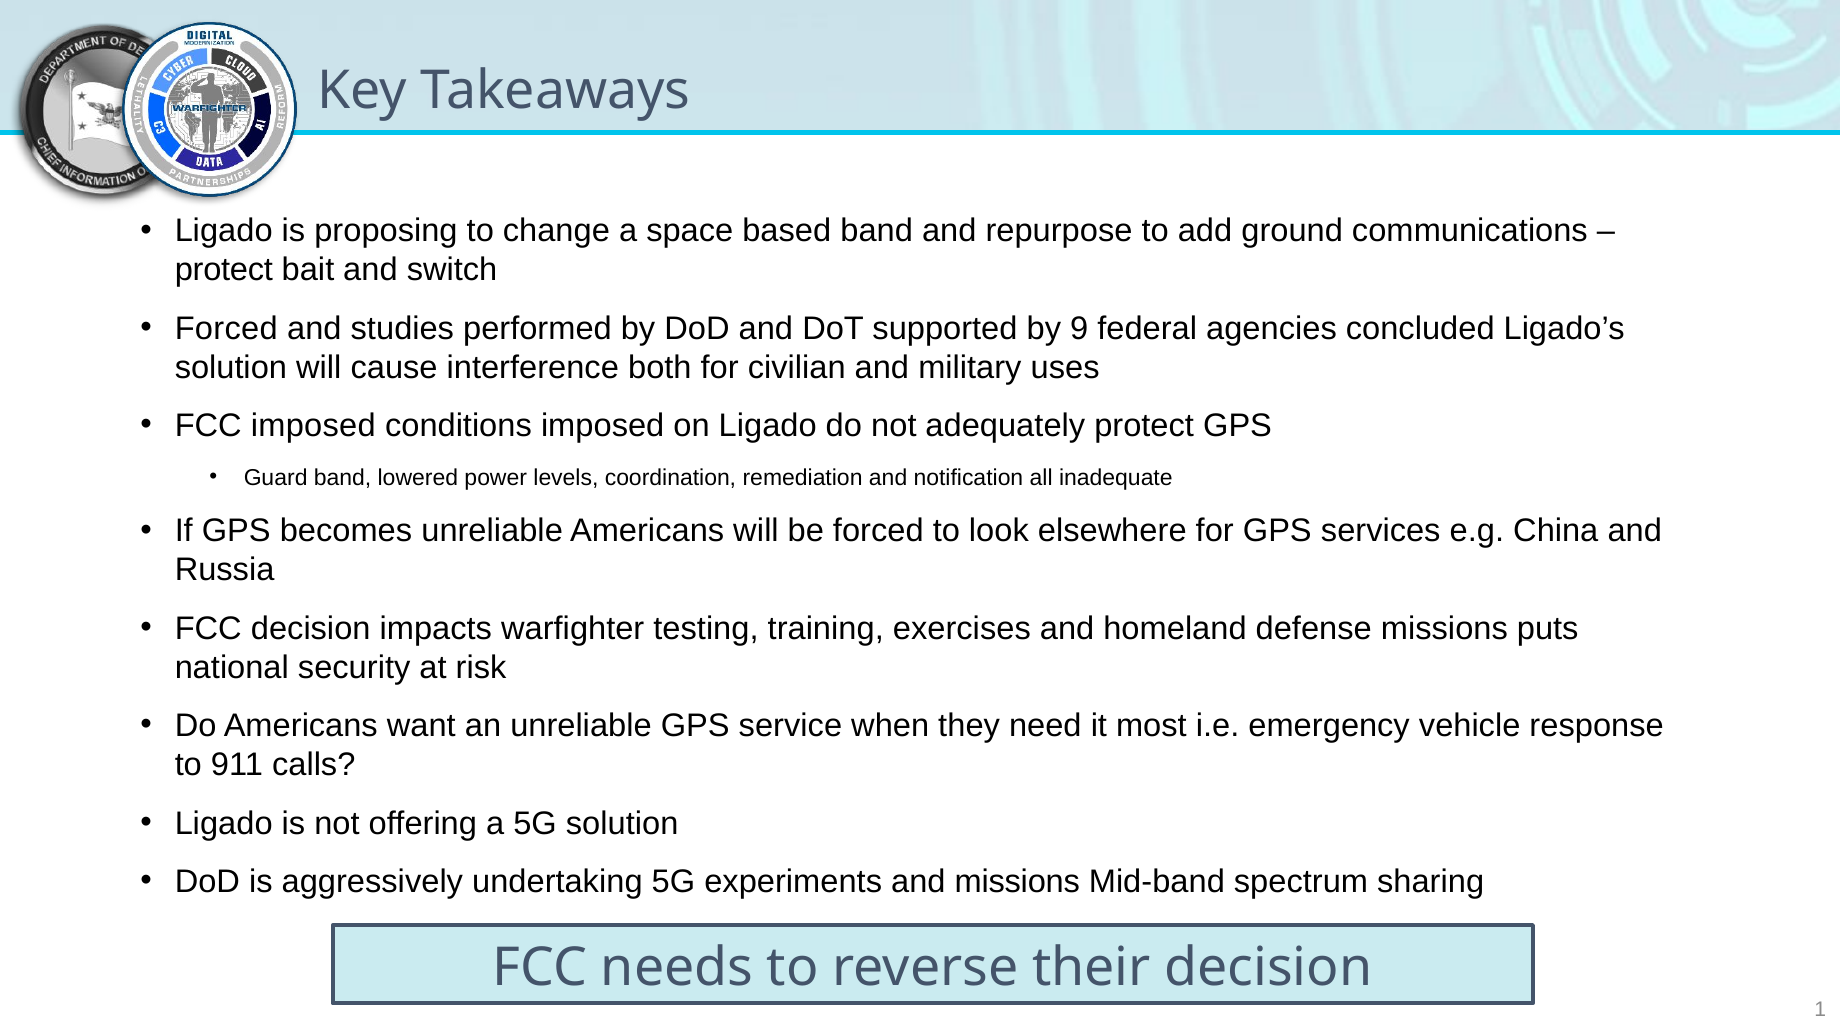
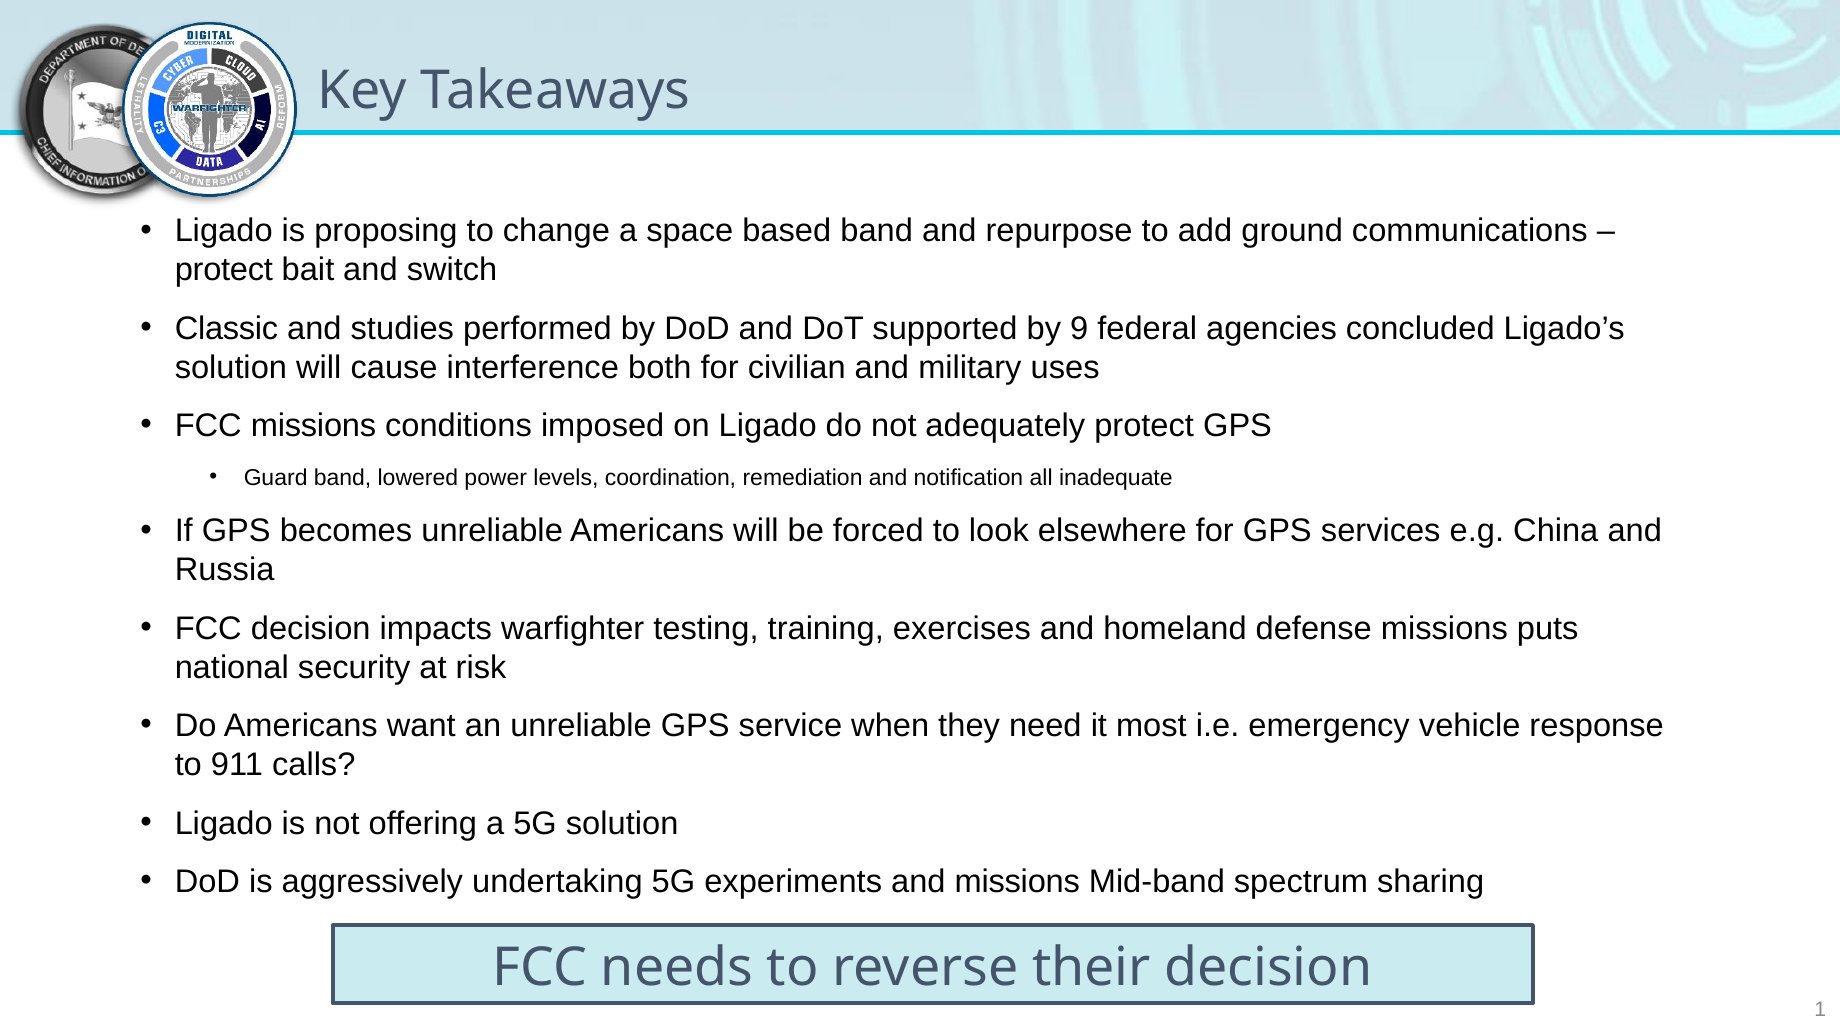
Forced: Forced -> Classic (226, 329)
FCC imposed: imposed -> missions (313, 426)
